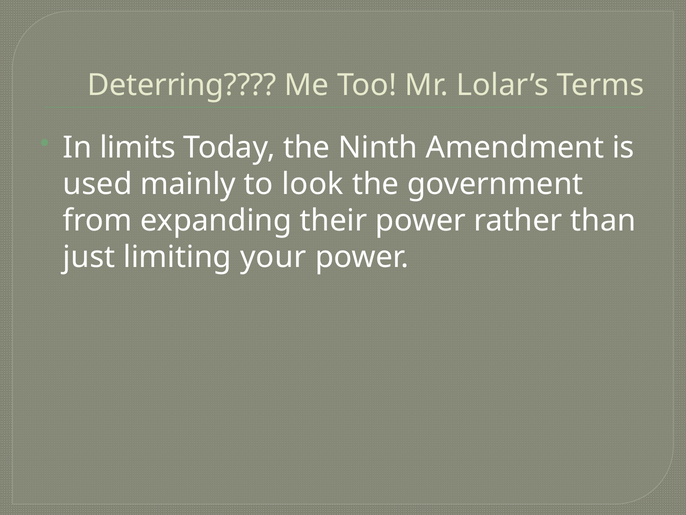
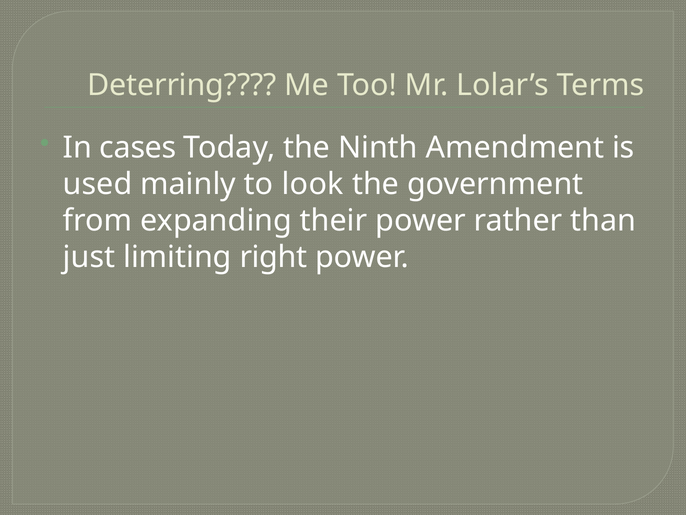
limits: limits -> cases (138, 147)
your: your -> right (274, 257)
